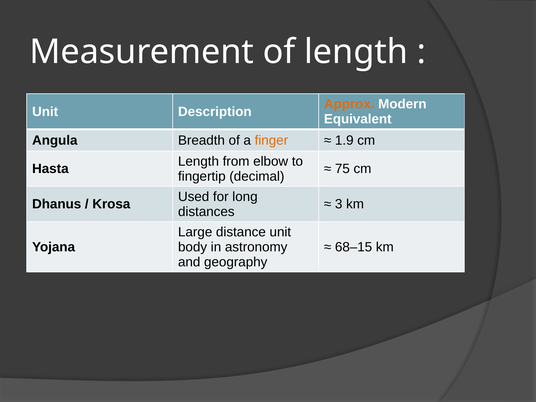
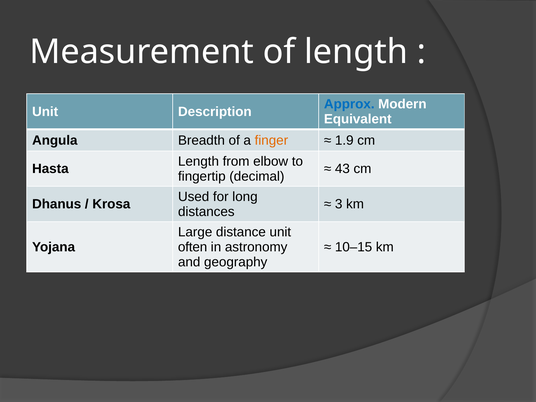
Approx colour: orange -> blue (349, 104)
75: 75 -> 43 (342, 169)
body: body -> often (193, 247)
68–15: 68–15 -> 10–15 (354, 247)
